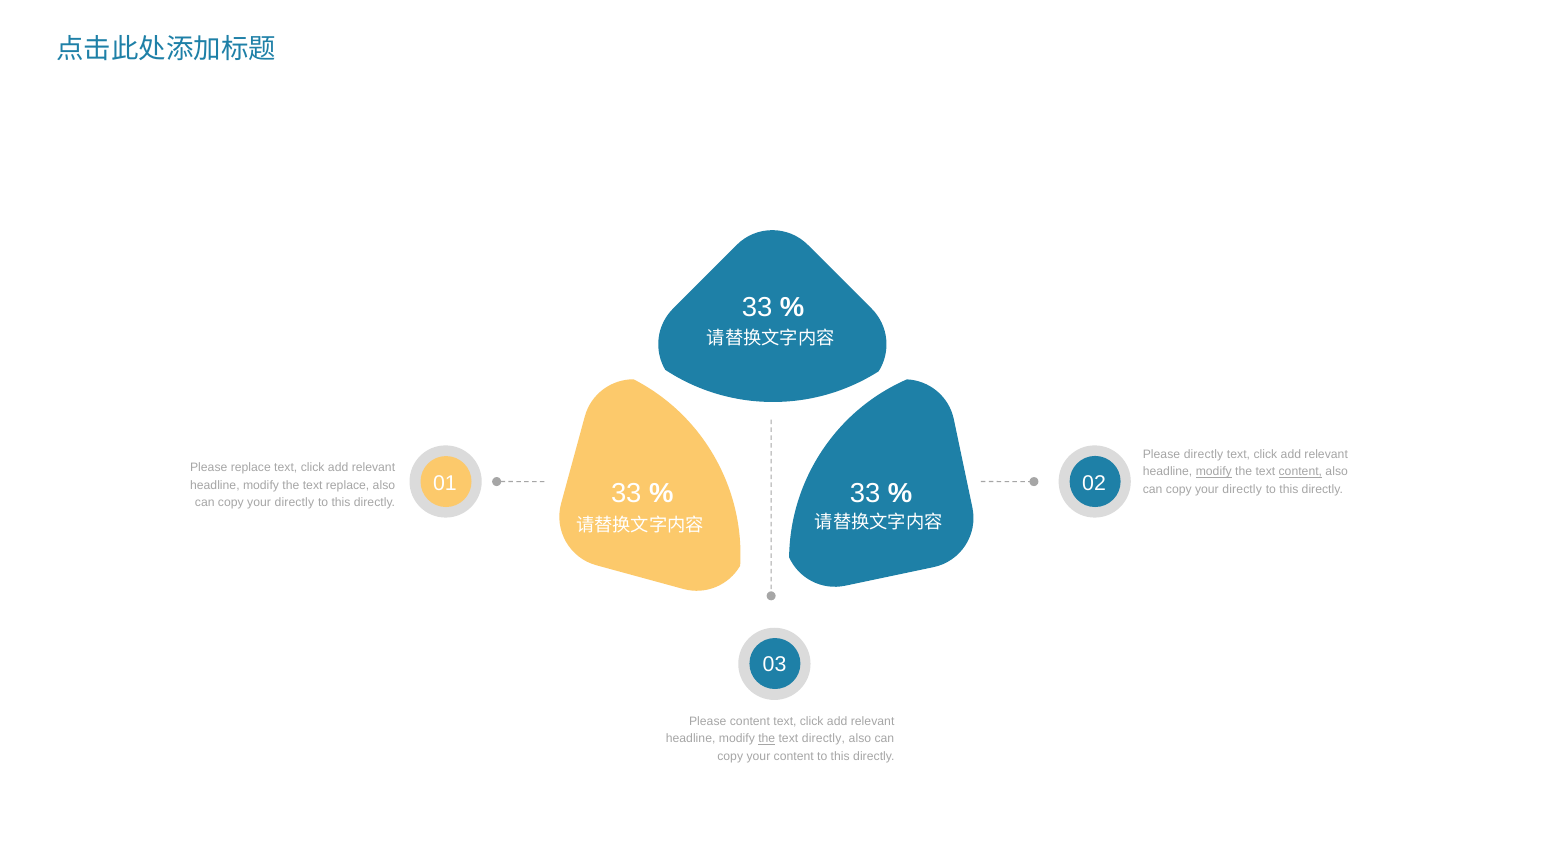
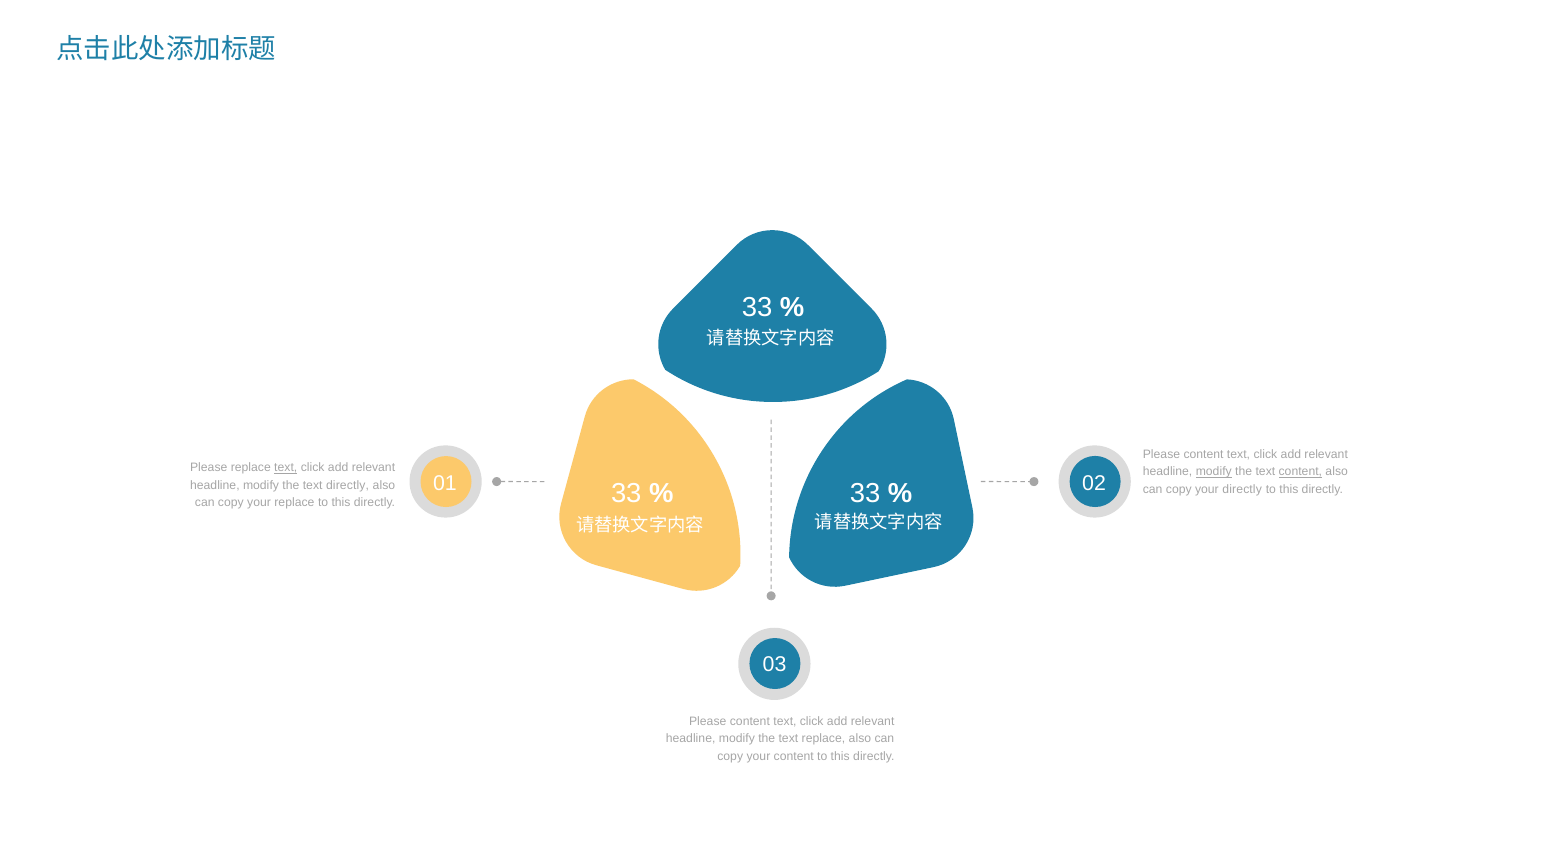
directly: directly -> content (1204, 454)
text underline: none -> present (286, 468)
text replace: replace -> directly (348, 485)
directly: directly -> replace (294, 503)
the underline: present -> none (767, 739)
text directly: directly -> replace (823, 739)
